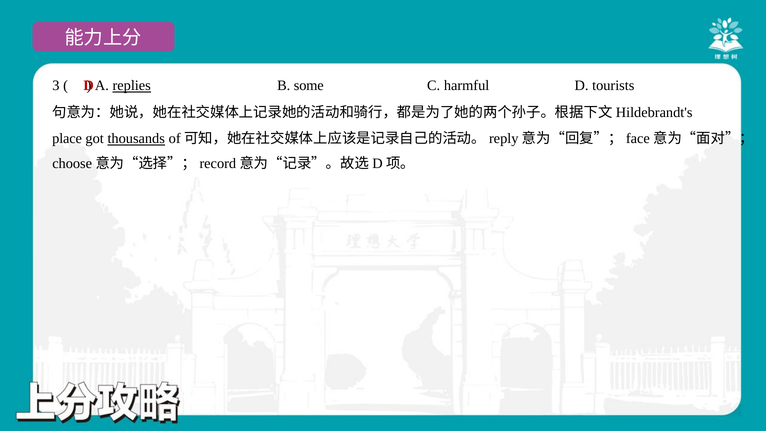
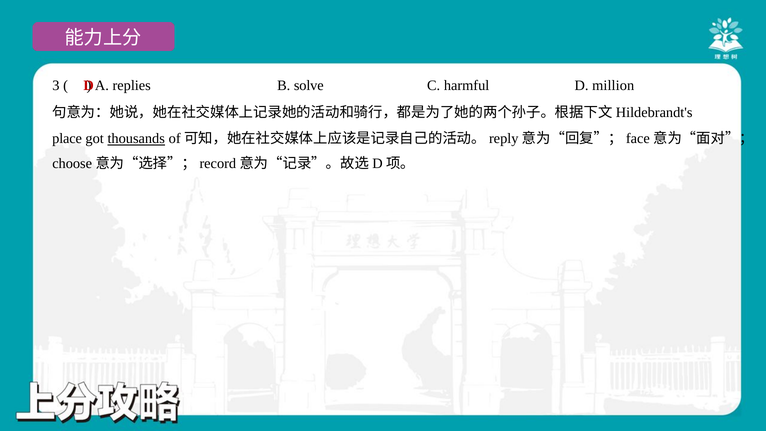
replies underline: present -> none (132, 86)
some: some -> solve (309, 86)
tourists: tourists -> million (613, 86)
